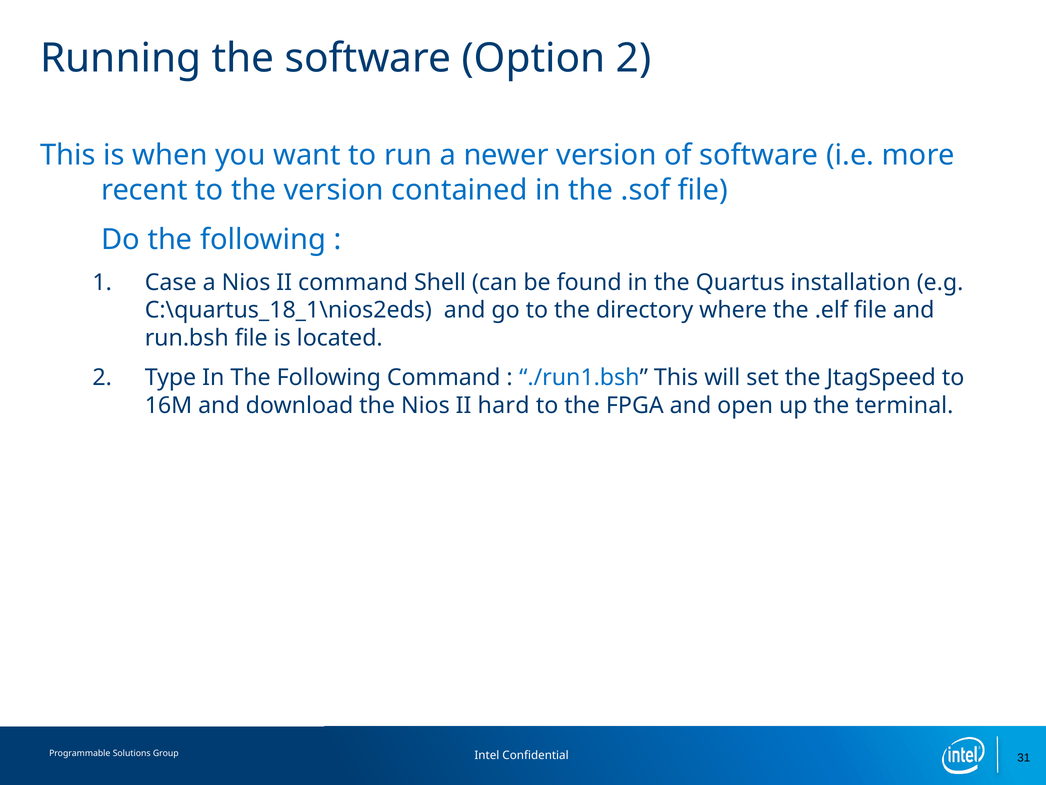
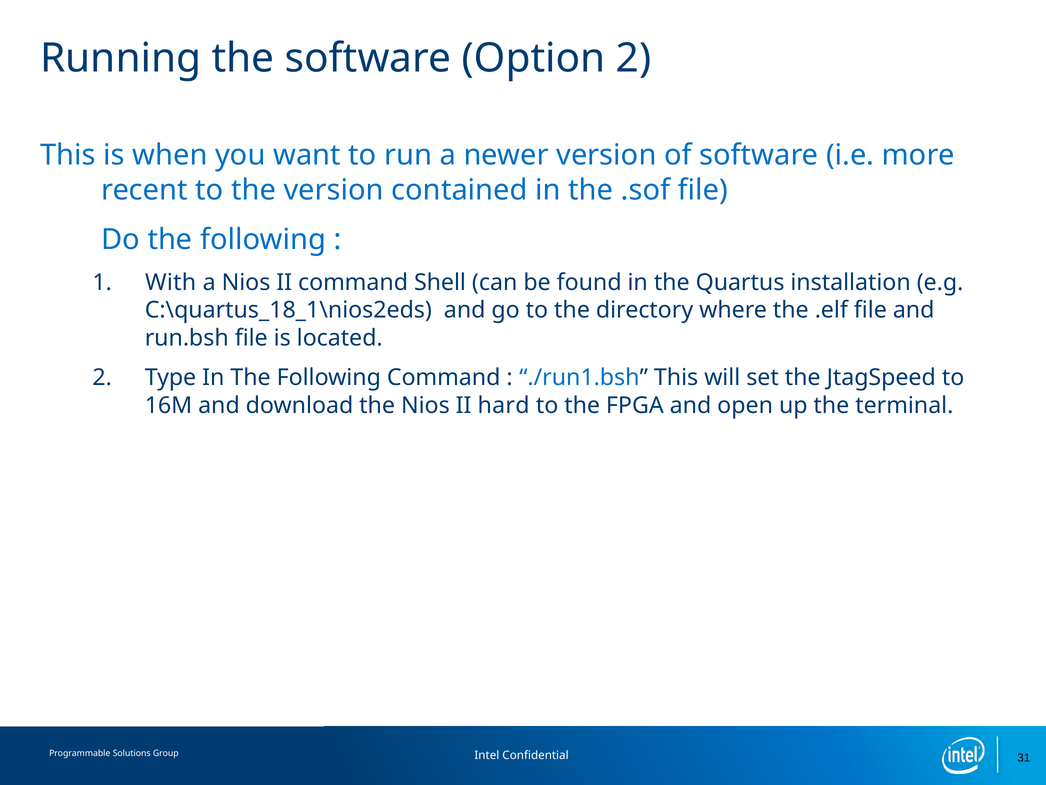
Case: Case -> With (171, 282)
